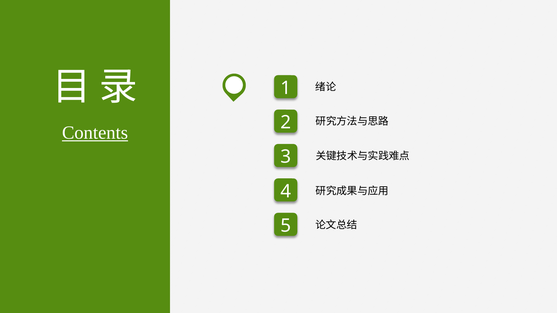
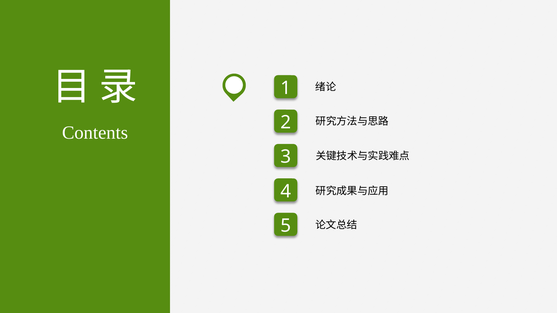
Contents underline: present -> none (95, 133)
